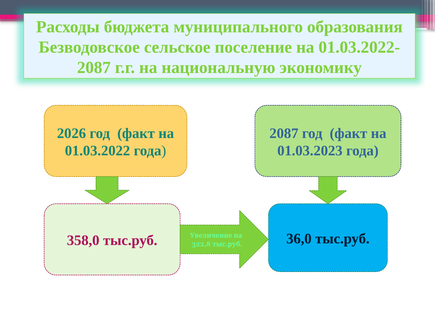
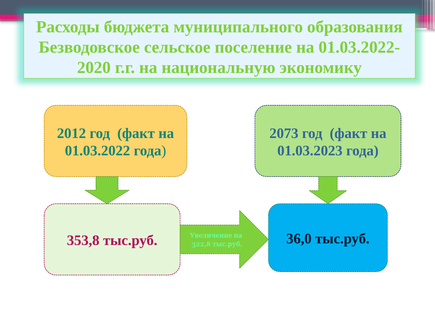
2087: 2087 -> 2020 (94, 68)
2026: 2026 -> 2012 (72, 133)
2087: 2087 -> 2073 (284, 133)
358,0: 358,0 -> 353,8 (83, 241)
